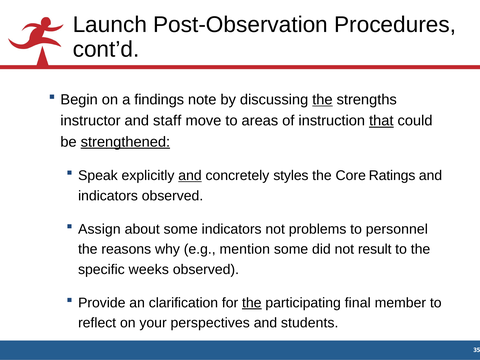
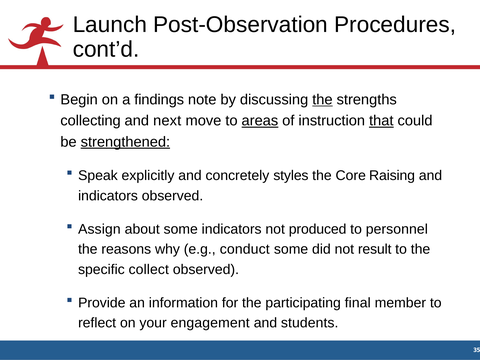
instructor: instructor -> collecting (91, 121)
staff: staff -> next (167, 121)
areas underline: none -> present (260, 121)
and underline: present -> none (190, 176)
Ratings: Ratings -> Raising (392, 176)
problems: problems -> produced (318, 229)
mention: mention -> conduct (245, 249)
weeks: weeks -> collect (149, 269)
clarification: clarification -> information (183, 303)
the underline: present -> none (252, 303)
perspectives: perspectives -> engagement (210, 323)
